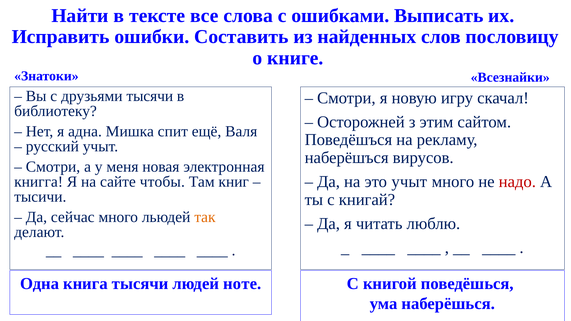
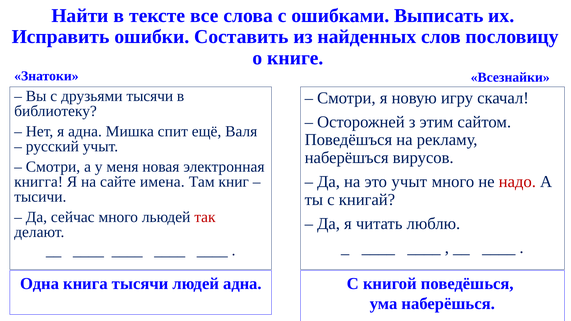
чтобы: чтобы -> имена (162, 182)
так colour: orange -> red (205, 217)
людей ноте: ноте -> адна (242, 284)
